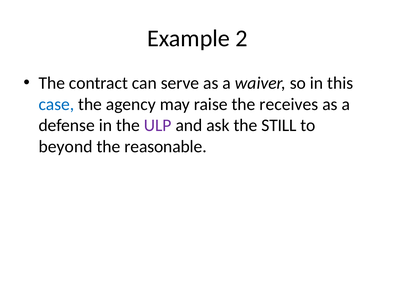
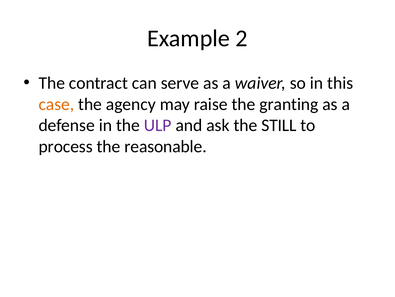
case colour: blue -> orange (56, 104)
receives: receives -> granting (289, 104)
beyond: beyond -> process (66, 146)
